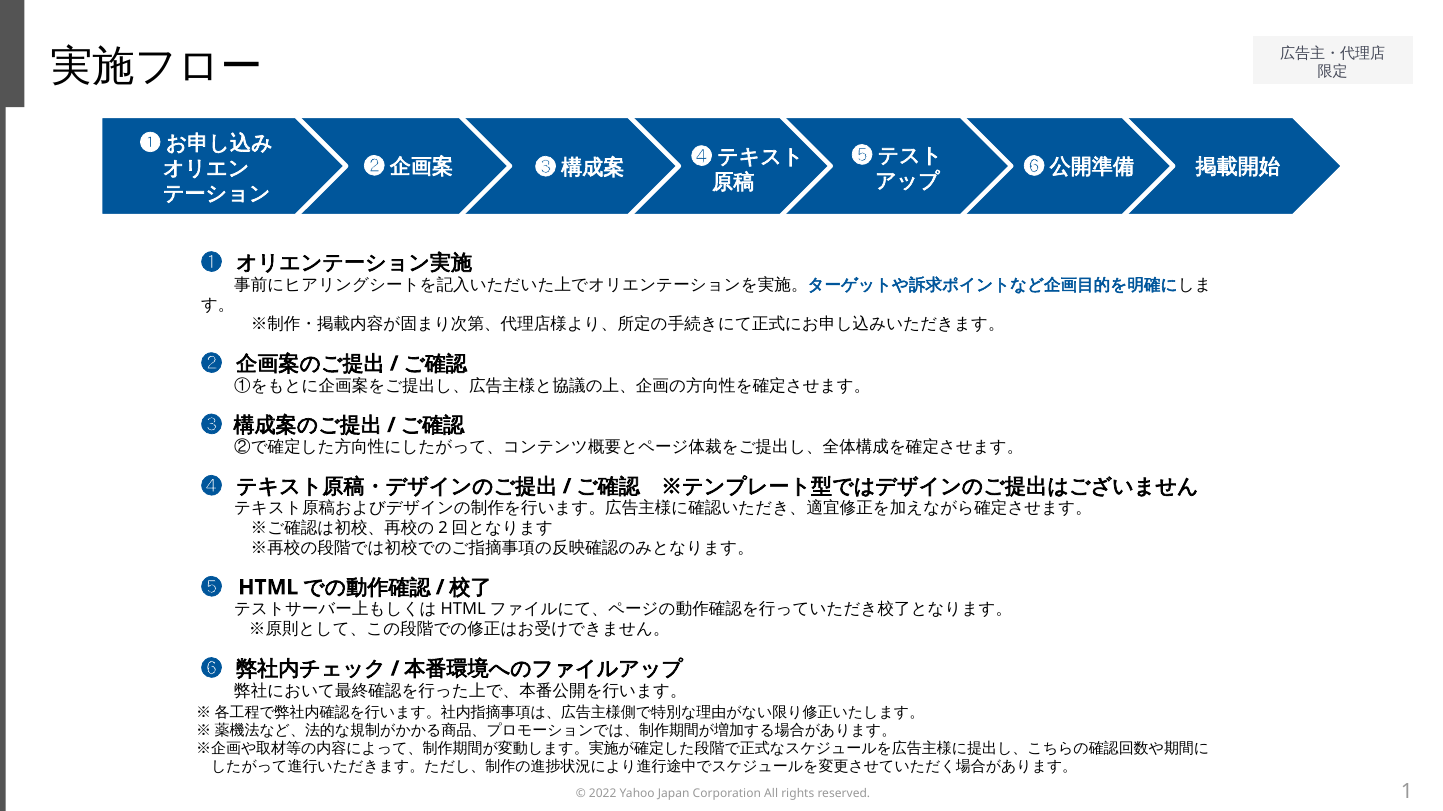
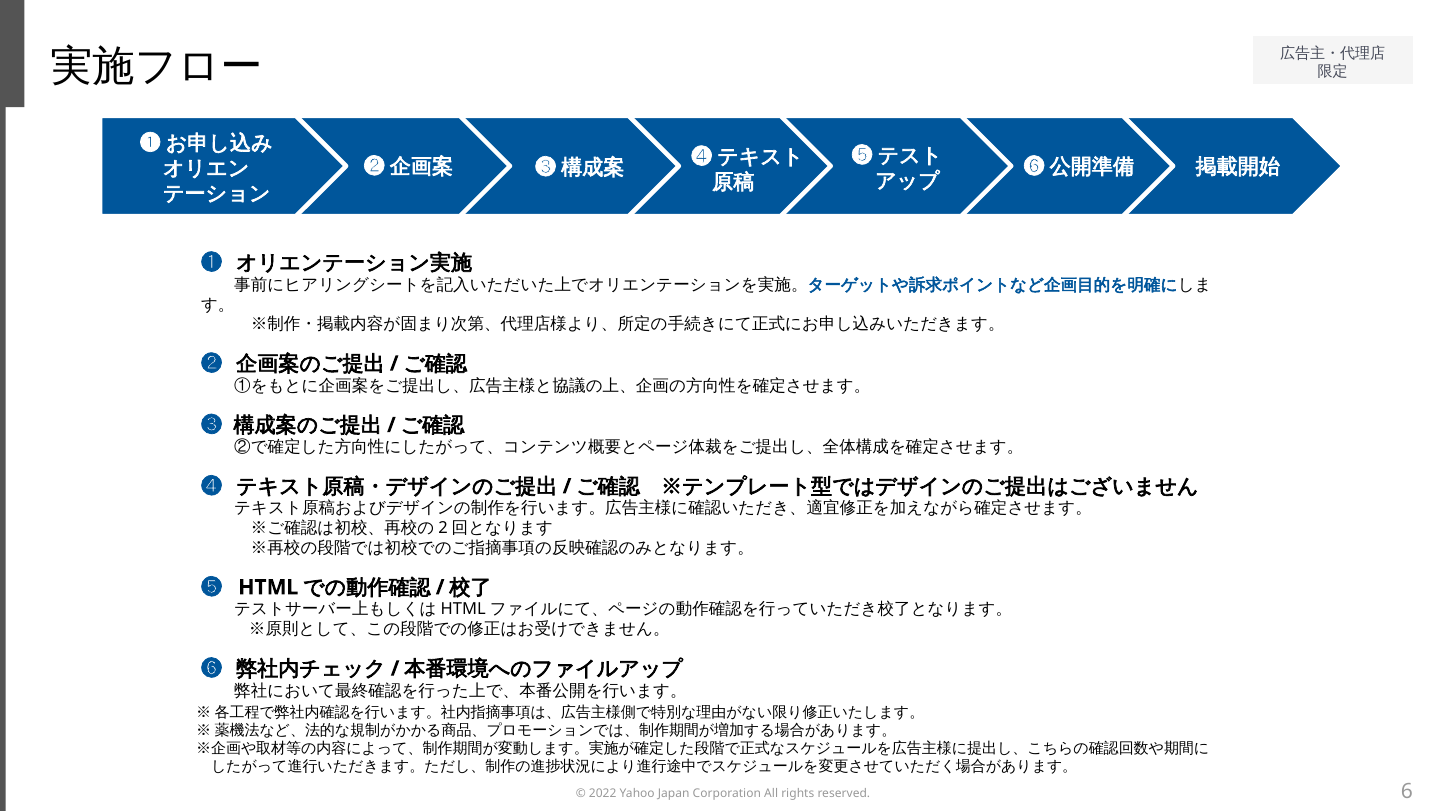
1: 1 -> 6 (1407, 792)
